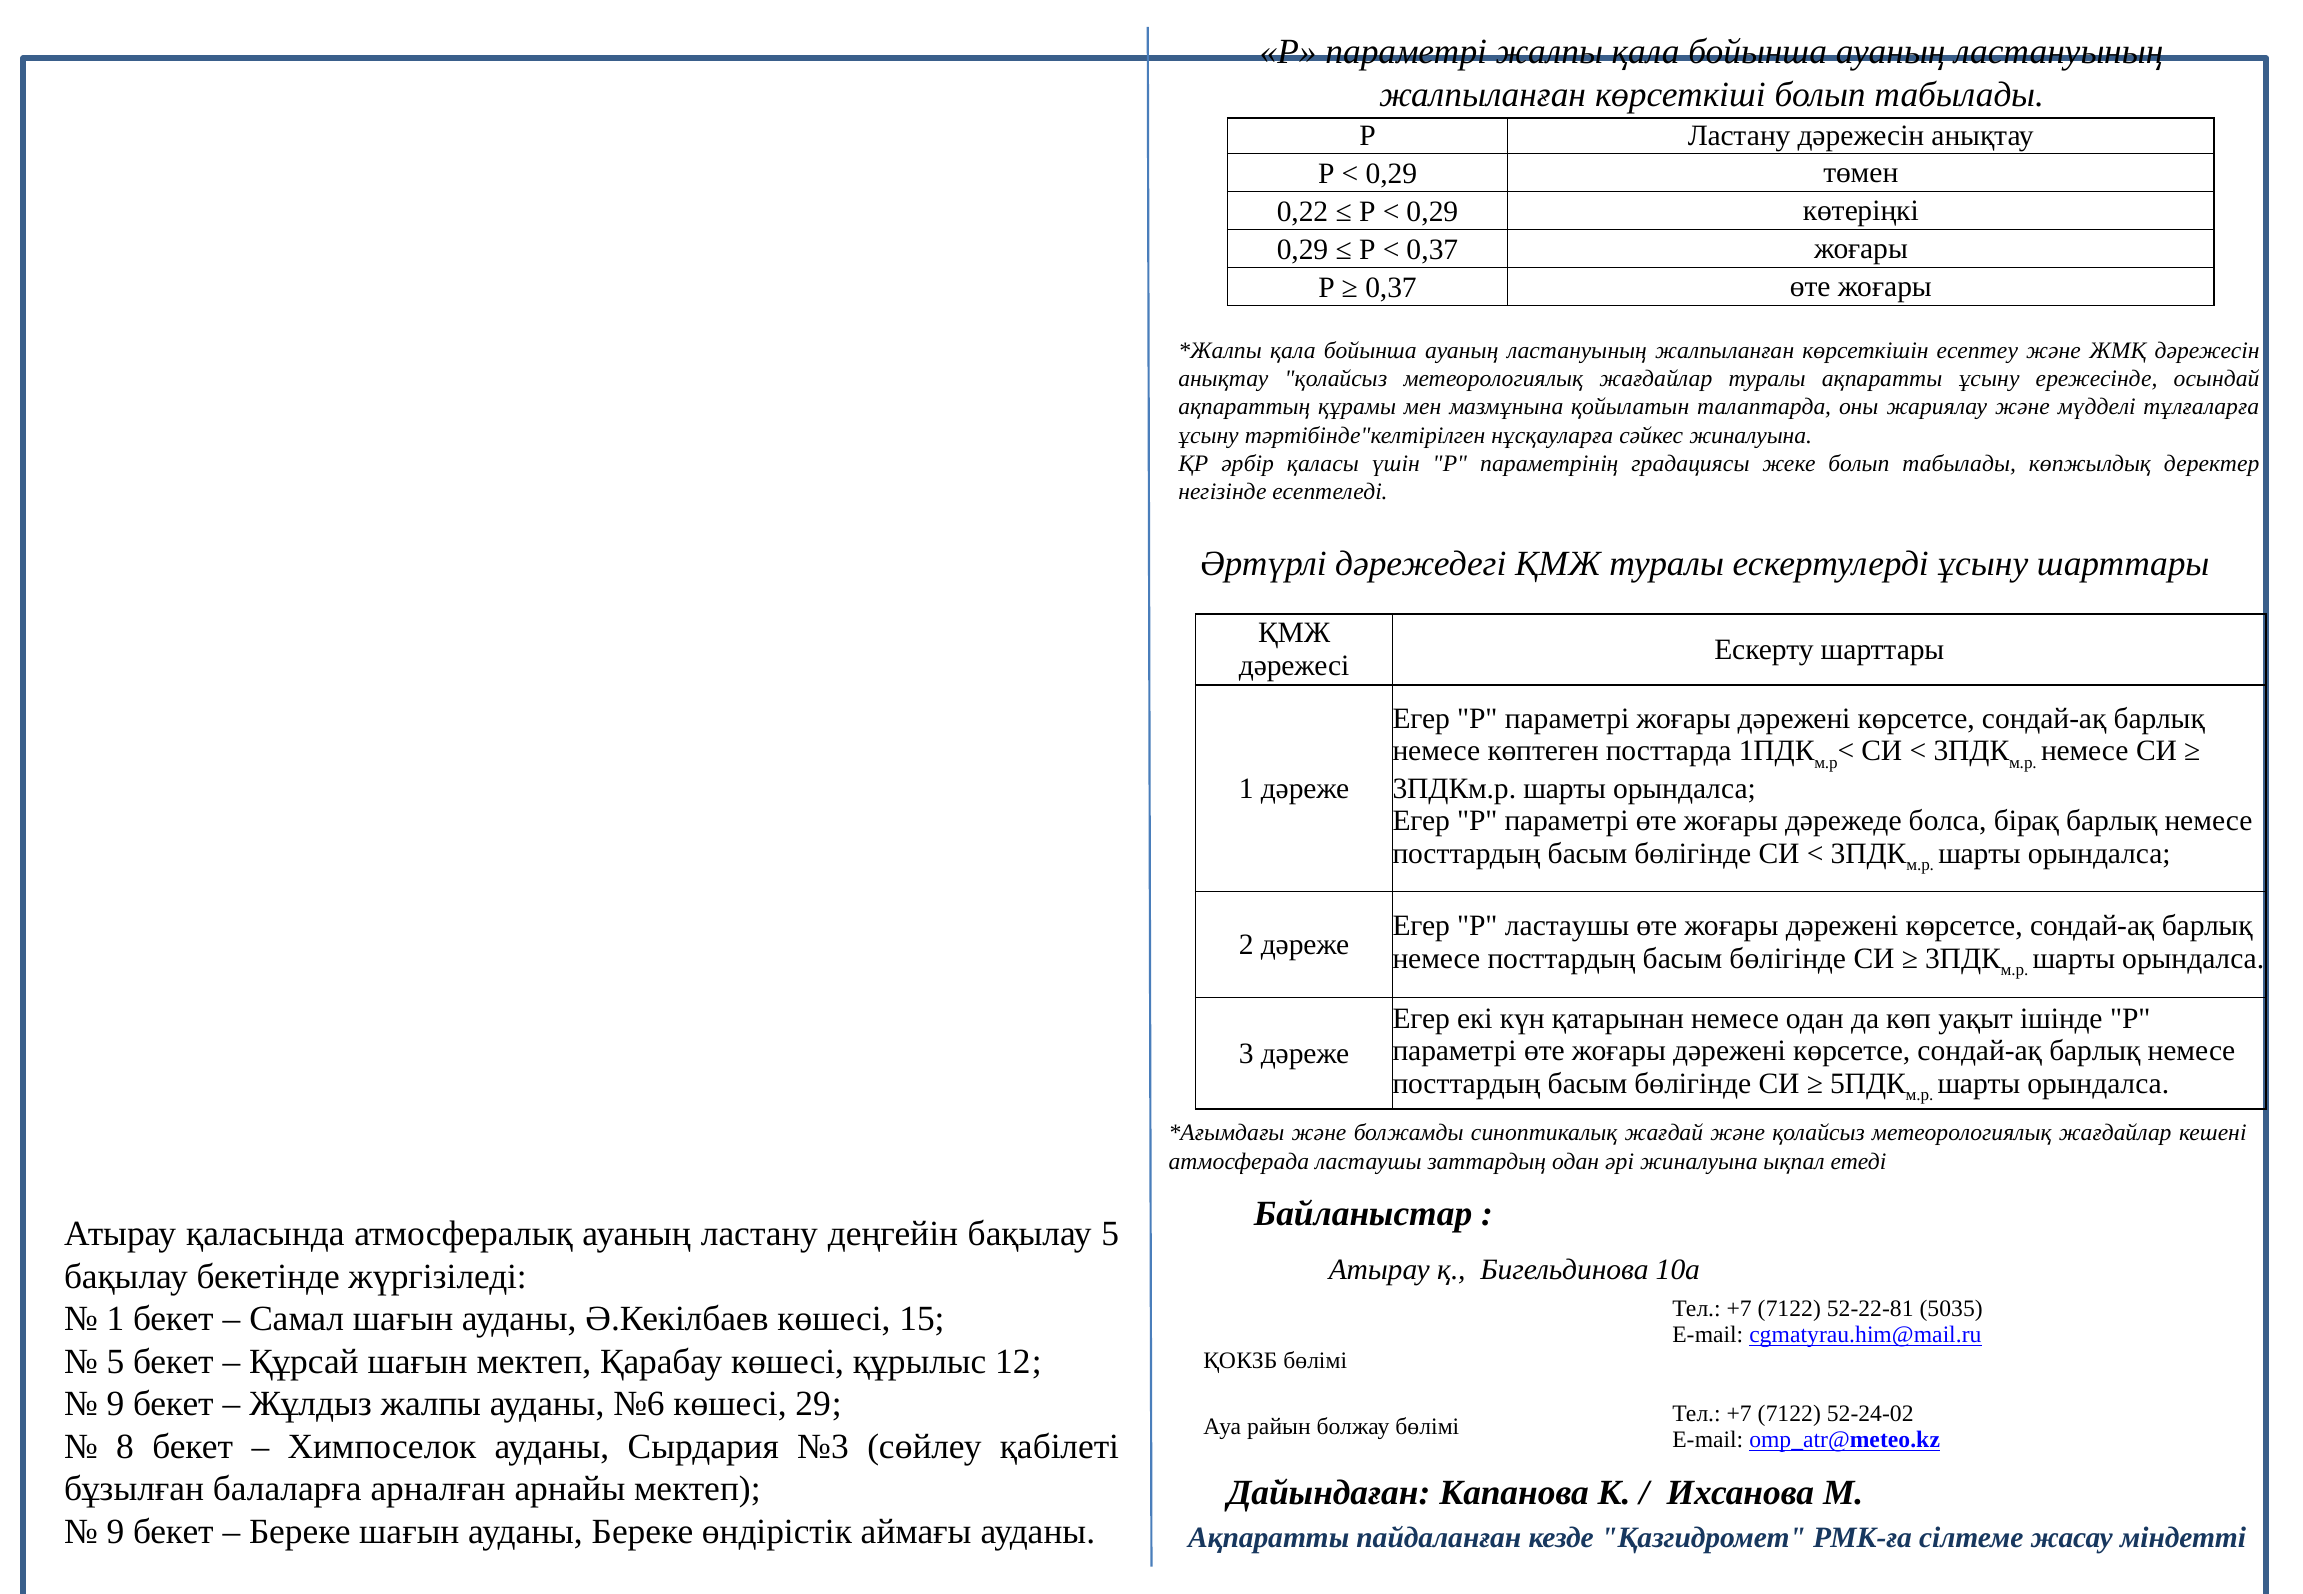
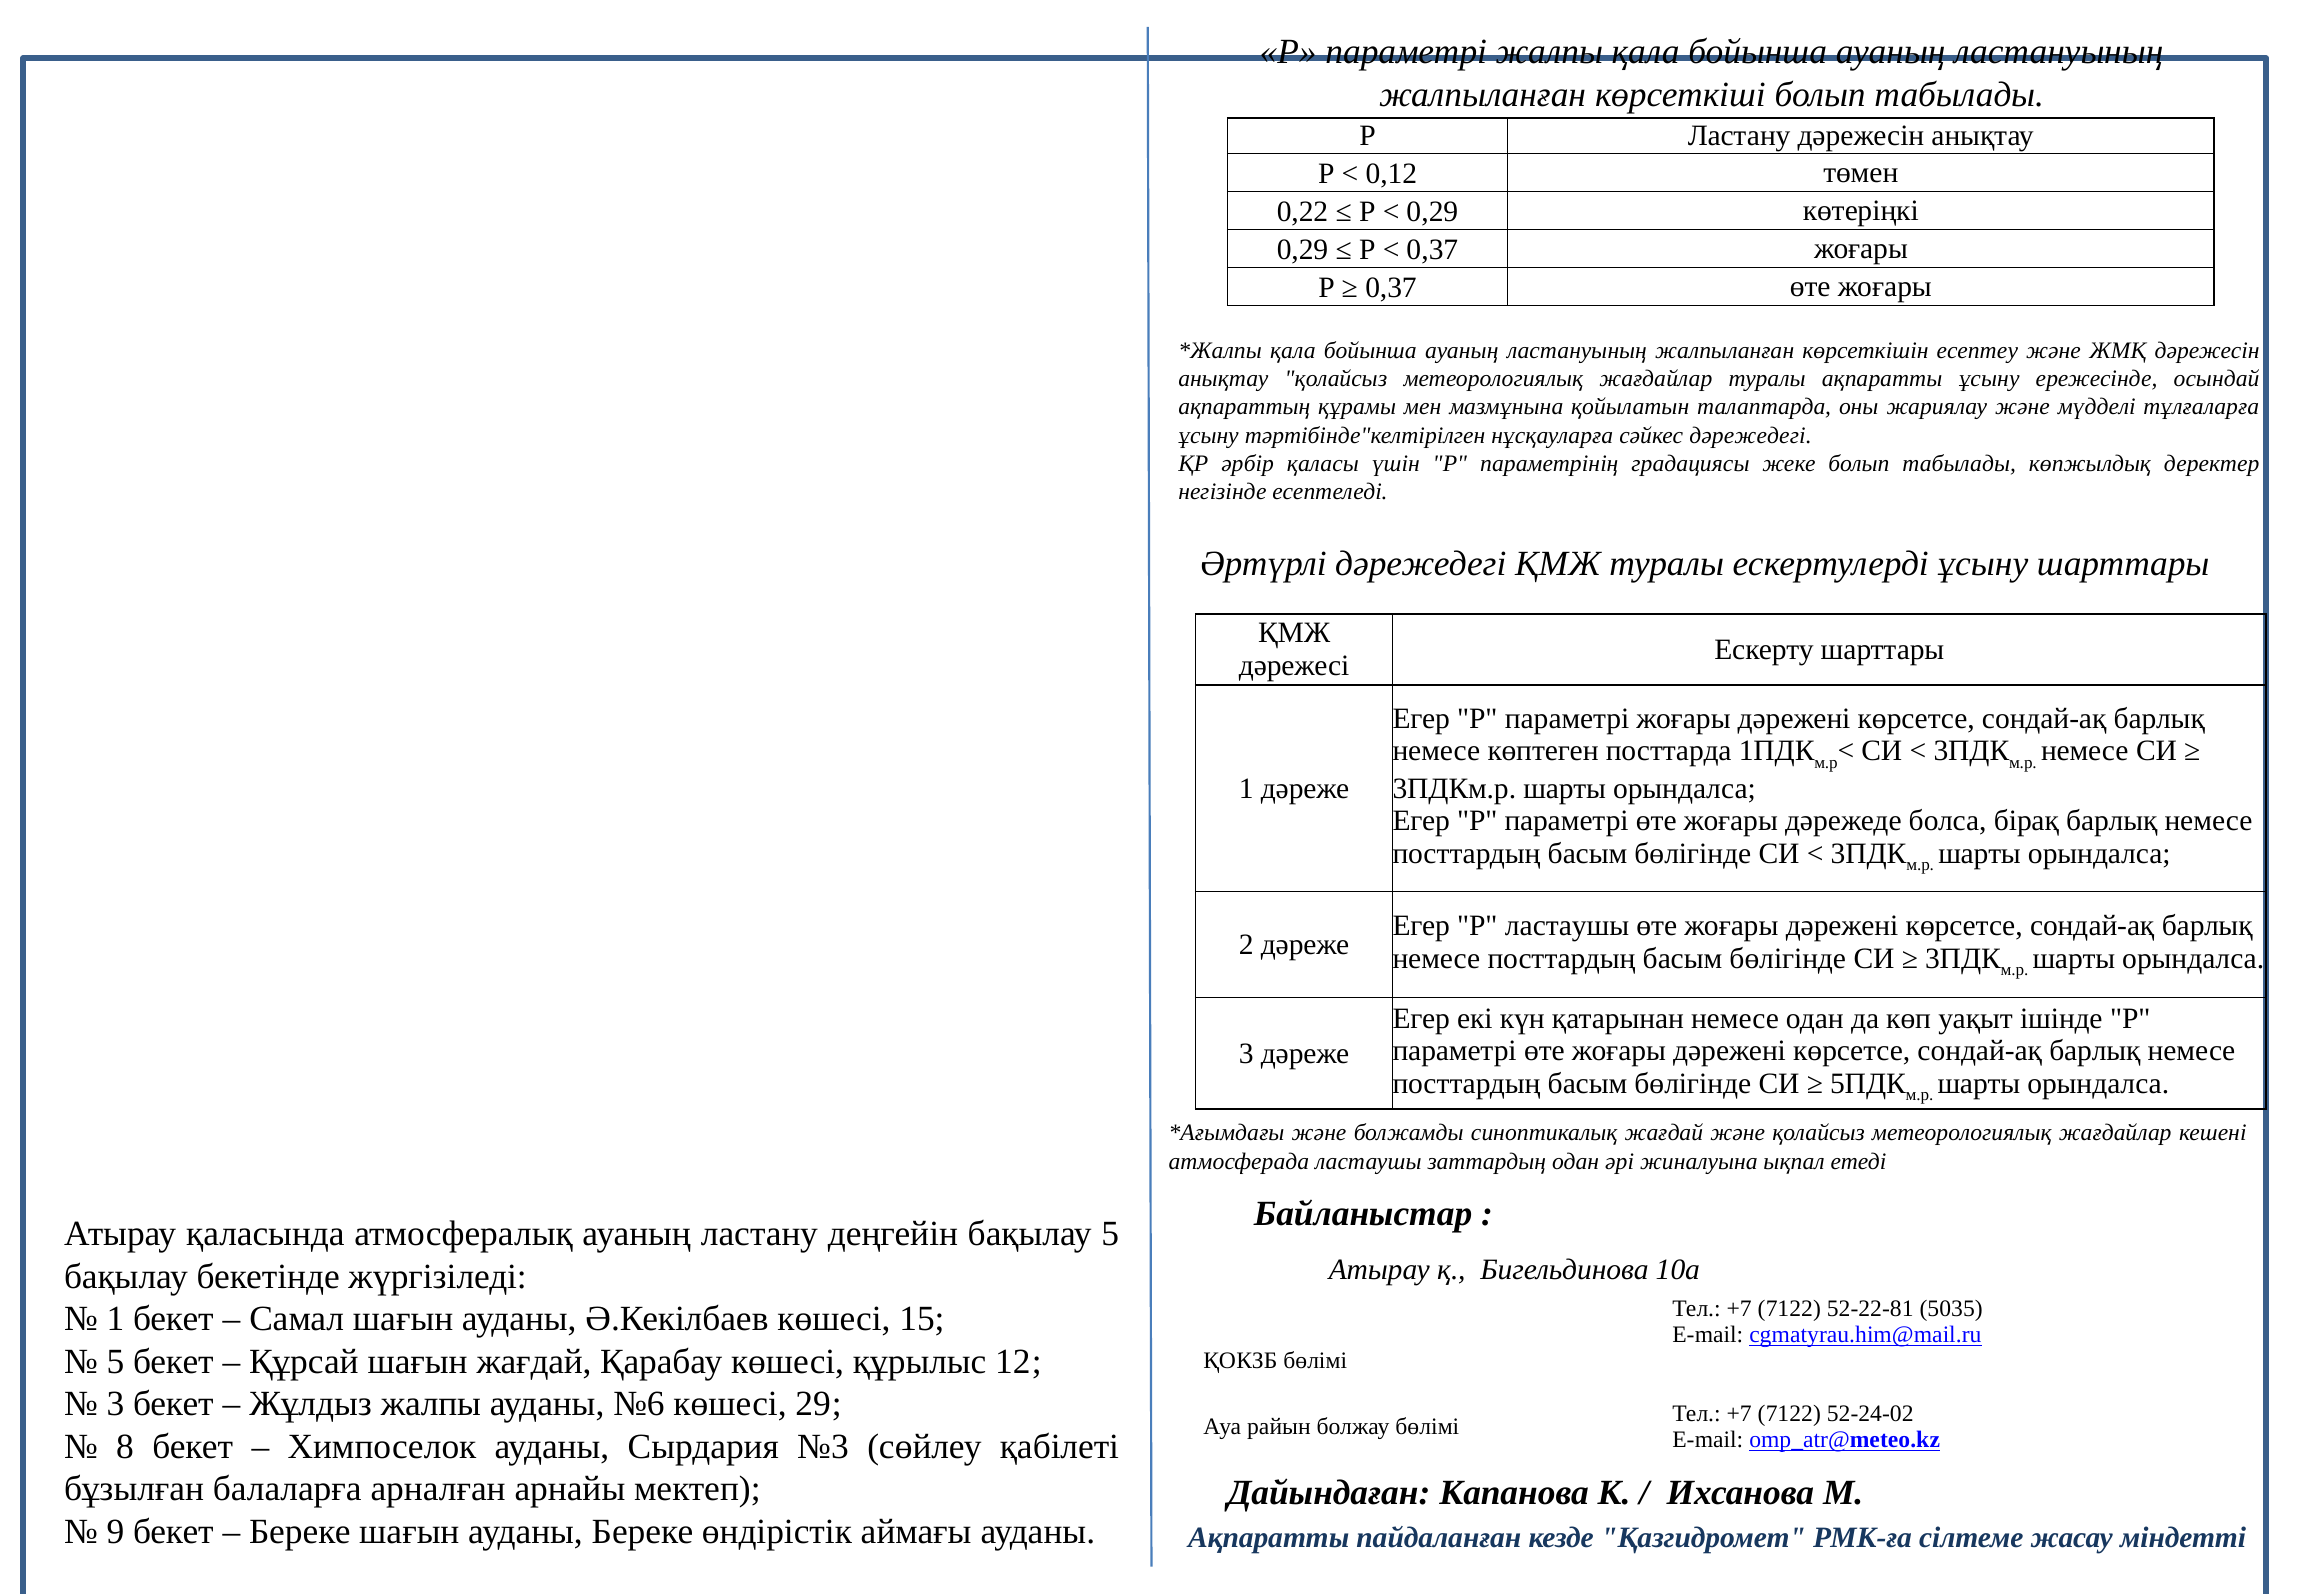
0,29: 0,29 -> 0,12 (1391, 174)
сәйкес жиналуына: жиналуына -> дәрежедегі (1750, 435)
шағын мектеп: мектеп -> жағдай (534, 1362)
9: 9 -> 3 (115, 1404)
